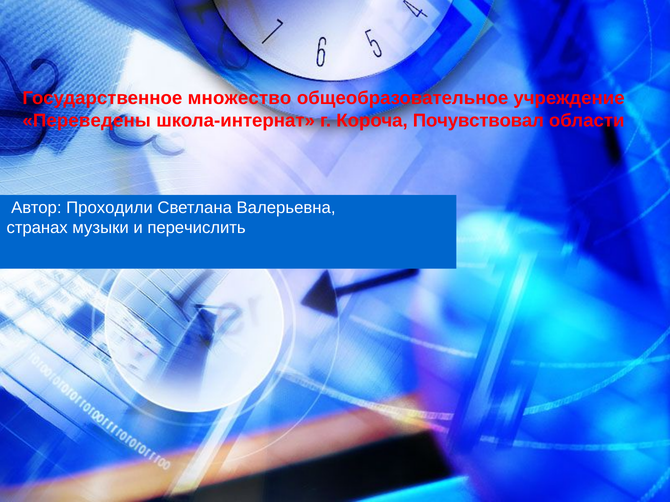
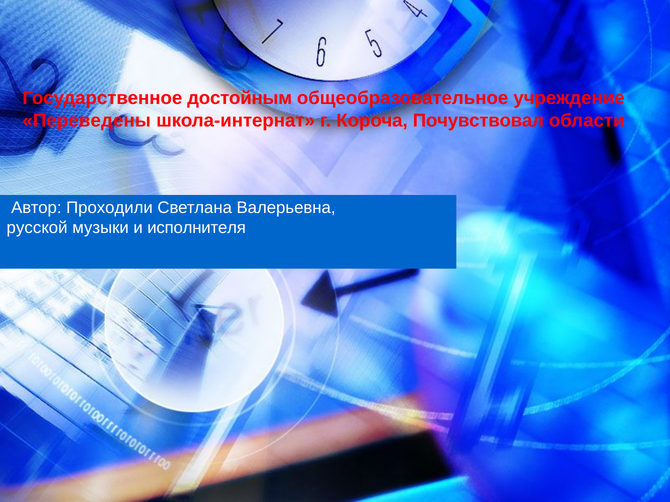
множество: множество -> достойным (240, 98)
странах: странах -> русской (37, 228)
перечислить: перечислить -> исполнителя (197, 228)
